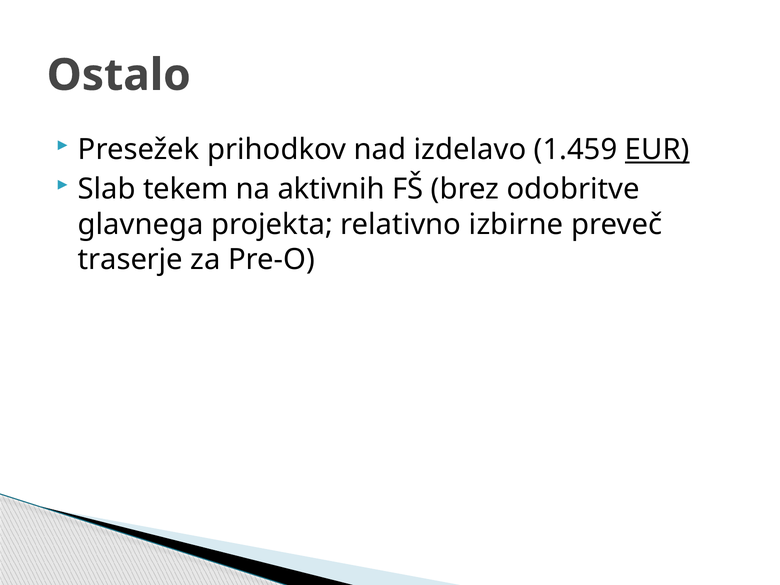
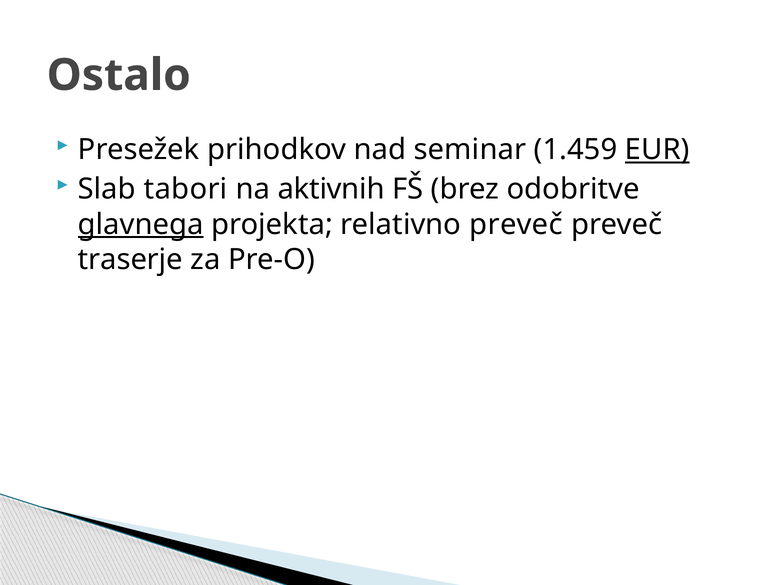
izdelavo: izdelavo -> seminar (470, 150)
tekem: tekem -> tabori (186, 189)
glavnega underline: none -> present (141, 224)
relativno izbirne: izbirne -> preveč (516, 224)
